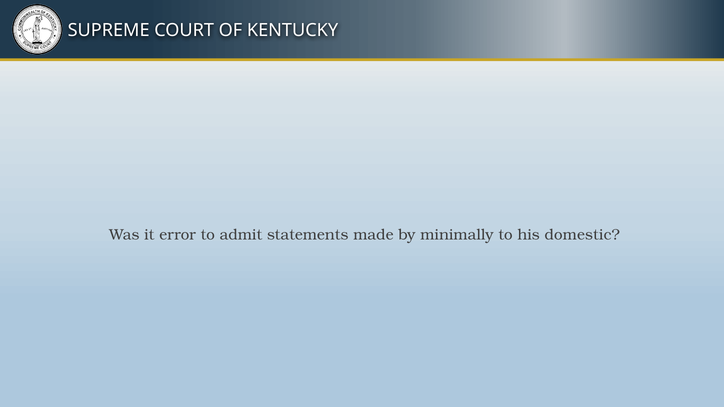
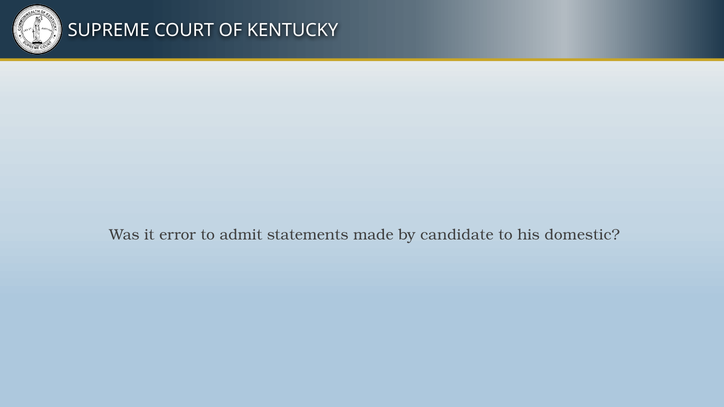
minimally: minimally -> candidate (457, 235)
